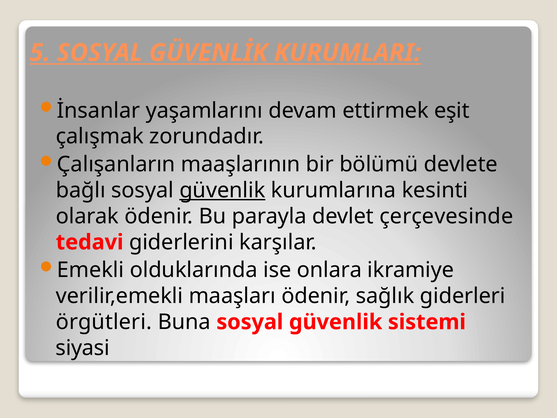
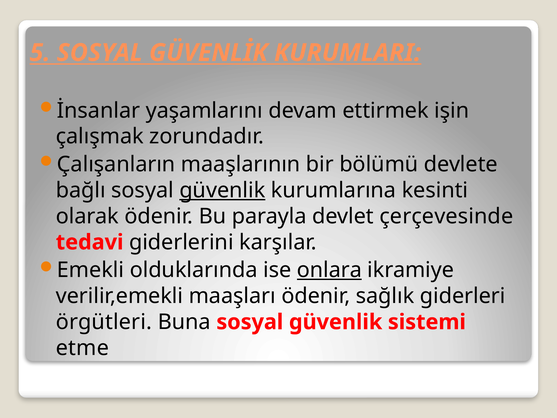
eşit: eşit -> işin (452, 110)
onlara underline: none -> present (329, 270)
siyasi: siyasi -> etme (82, 348)
